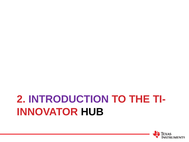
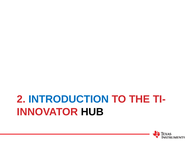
INTRODUCTION colour: purple -> blue (69, 99)
